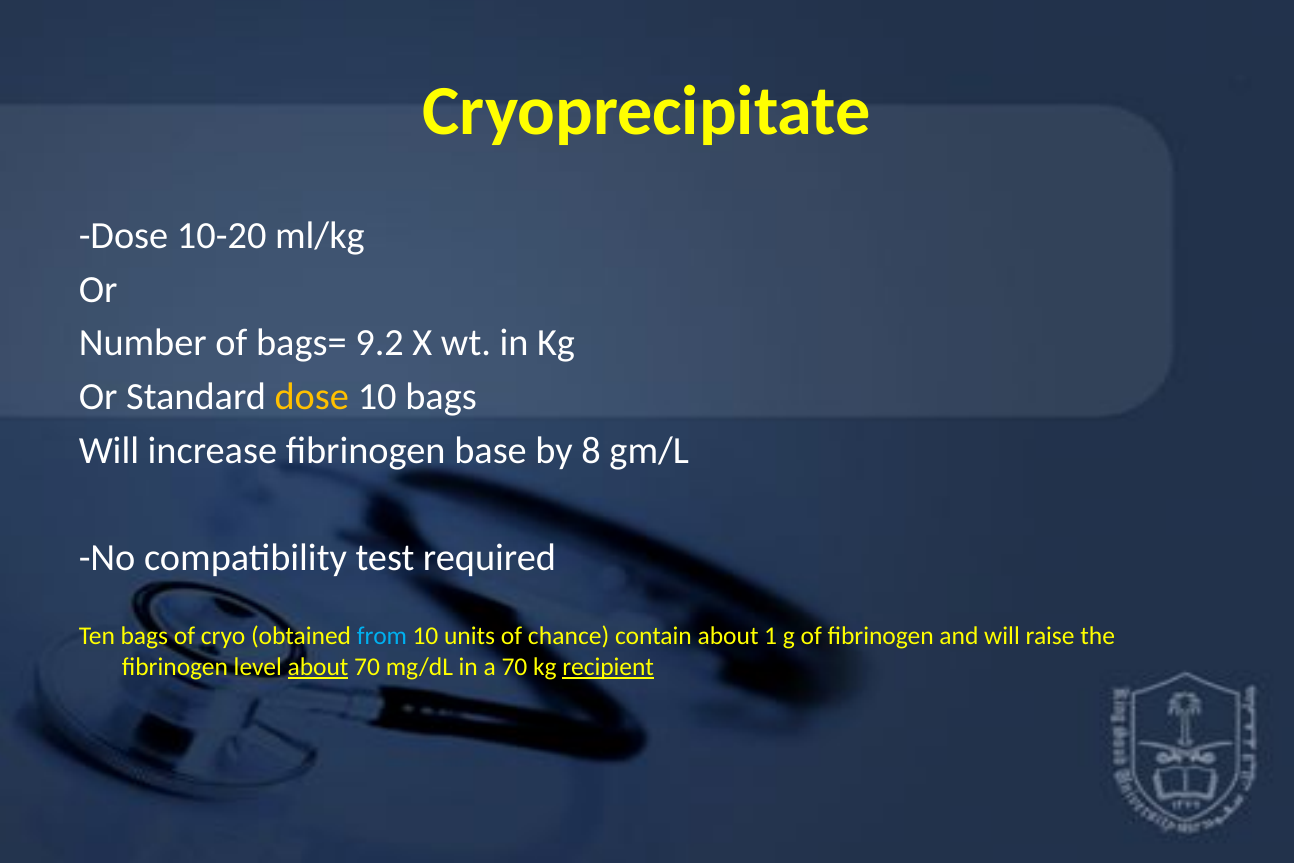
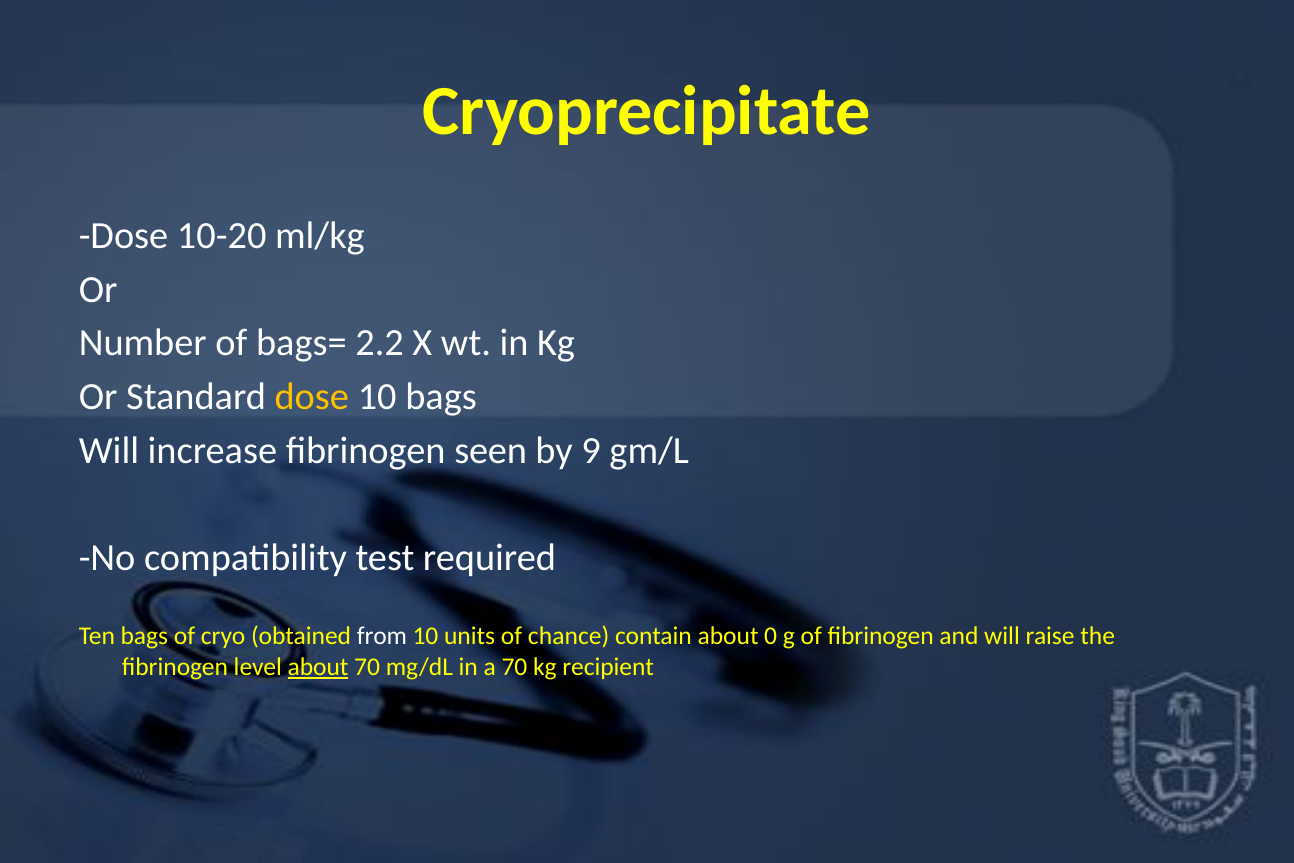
9.2: 9.2 -> 2.2 (380, 343)
base: base -> seen (491, 450)
8: 8 -> 9 (591, 450)
from colour: light blue -> white (382, 636)
1: 1 -> 0 (771, 636)
recipient underline: present -> none (608, 667)
